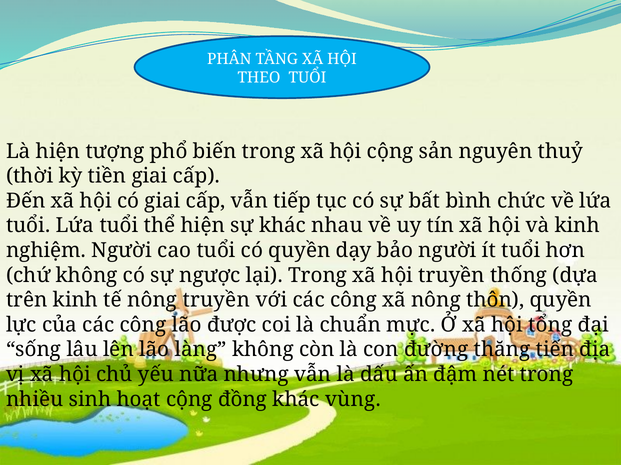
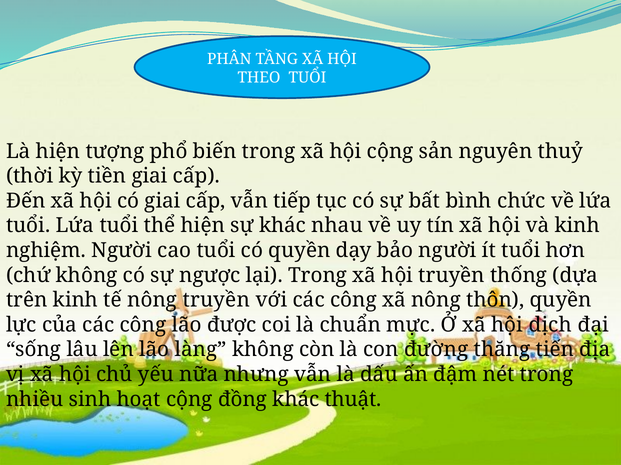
tổng: tổng -> dịch (550, 325)
vùng: vùng -> thuật (353, 400)
